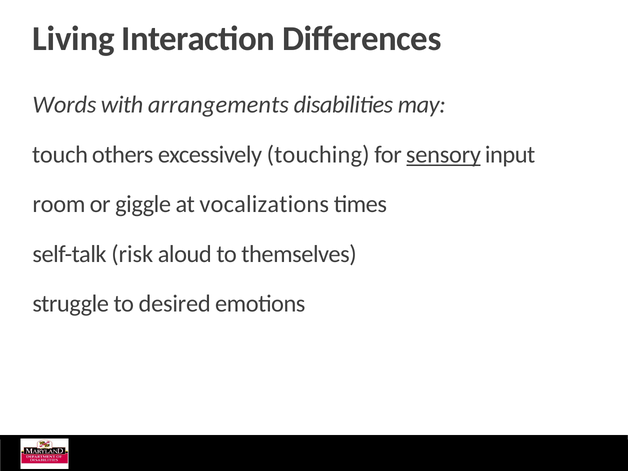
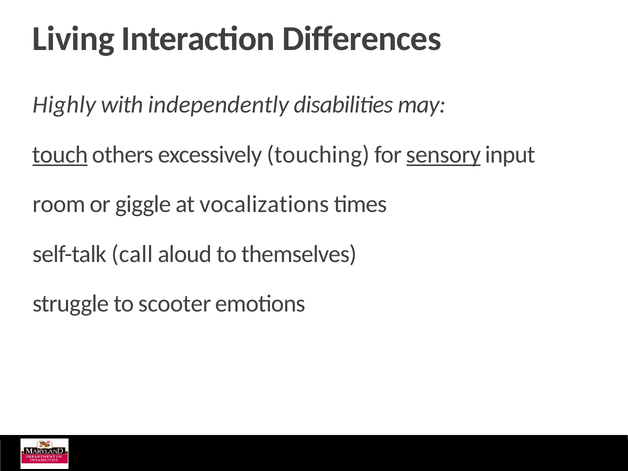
Words: Words -> Highly (64, 105)
arrangements: arrangements -> independently (218, 105)
touch underline: none -> present (60, 155)
risk: risk -> call (132, 254)
desired: desired -> scooter (175, 304)
